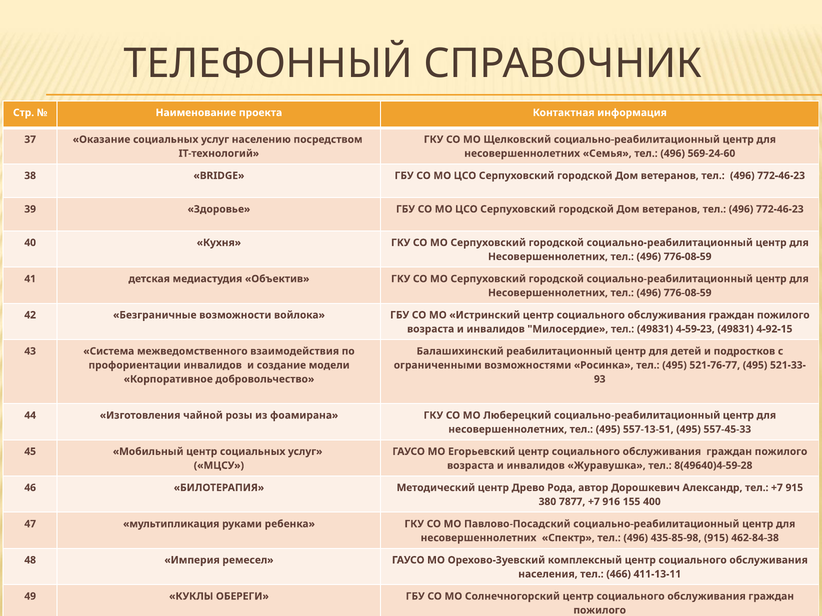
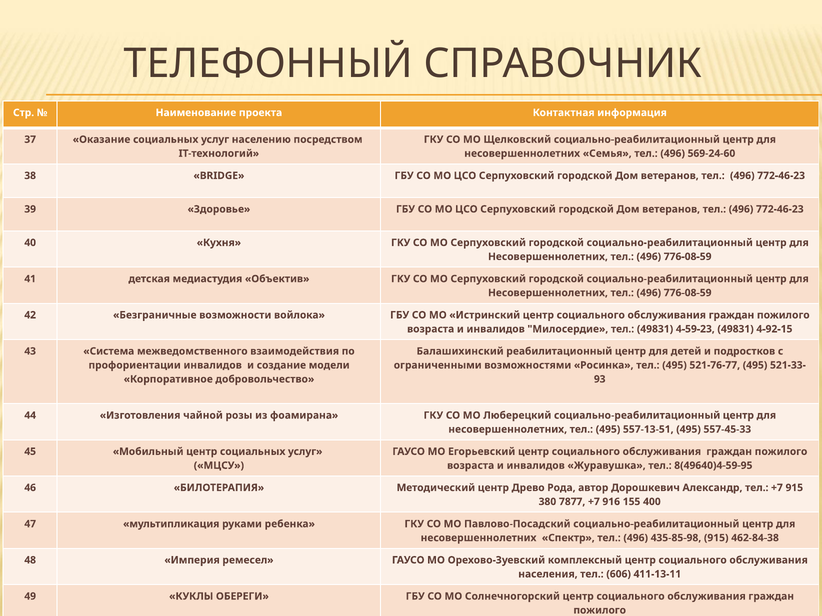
8(49640)4-59-28: 8(49640)4-59-28 -> 8(49640)4-59-95 (713, 466)
466: 466 -> 606 (619, 574)
